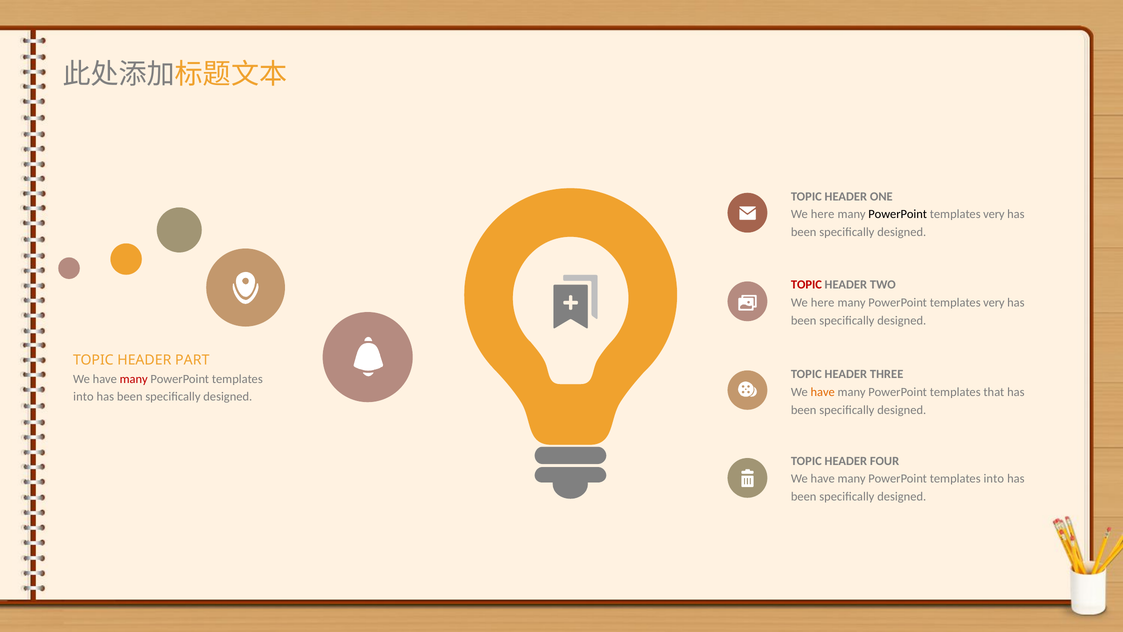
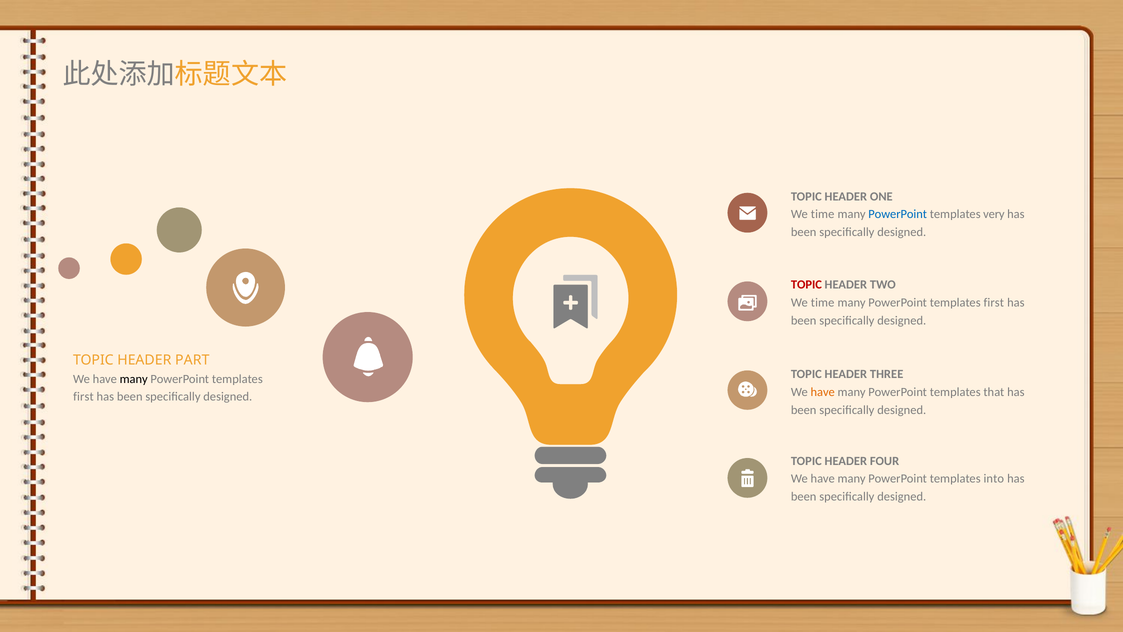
here: here -> time (823, 214)
PowerPoint colour: black -> blue (898, 214)
here: here -> time (823, 302)
very: very -> first (994, 302)
many colour: red -> black (134, 379)
into: into -> first (83, 397)
